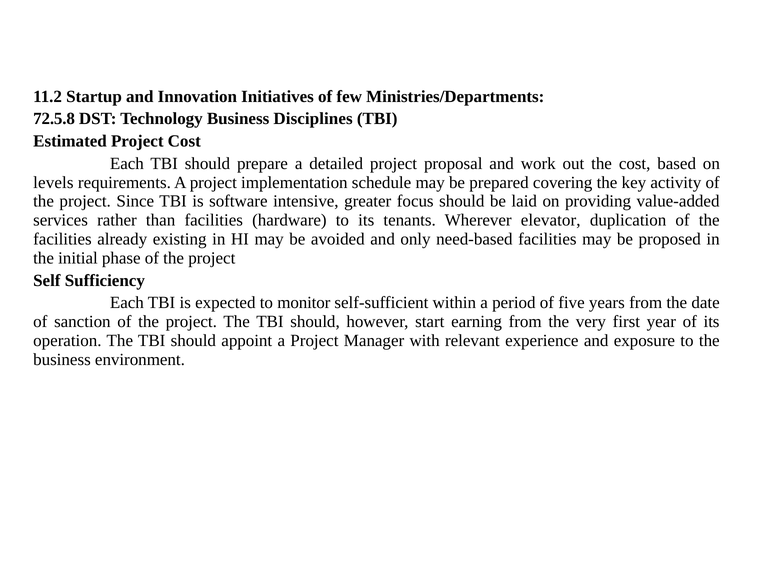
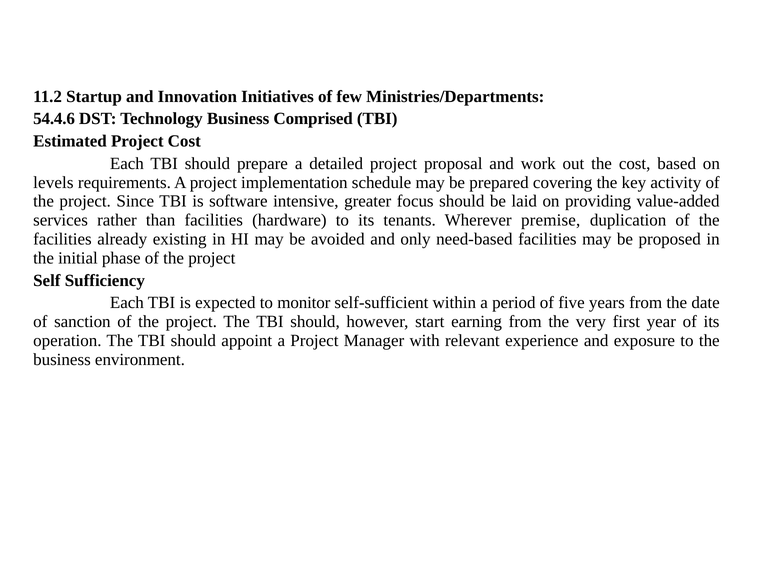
72.5.8: 72.5.8 -> 54.4.6 (54, 119)
Disciplines: Disciplines -> Comprised (313, 119)
elevator: elevator -> premise (551, 220)
